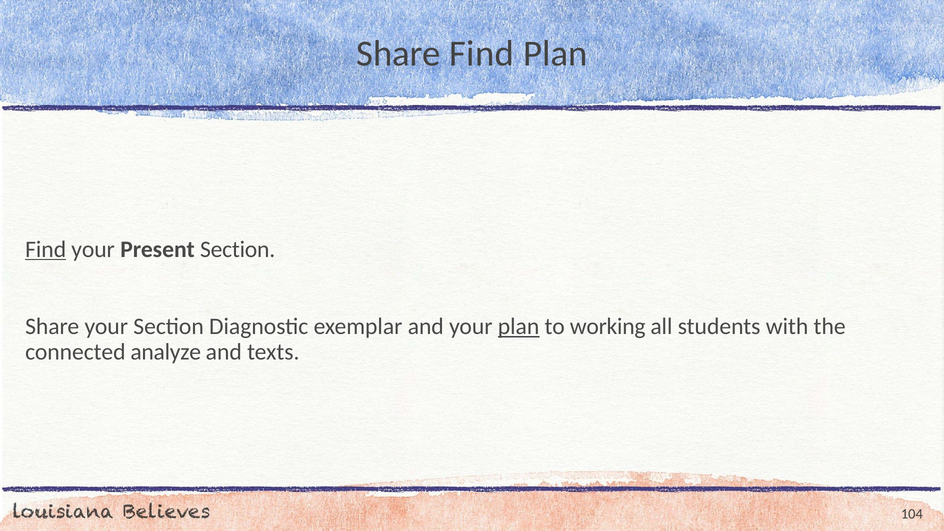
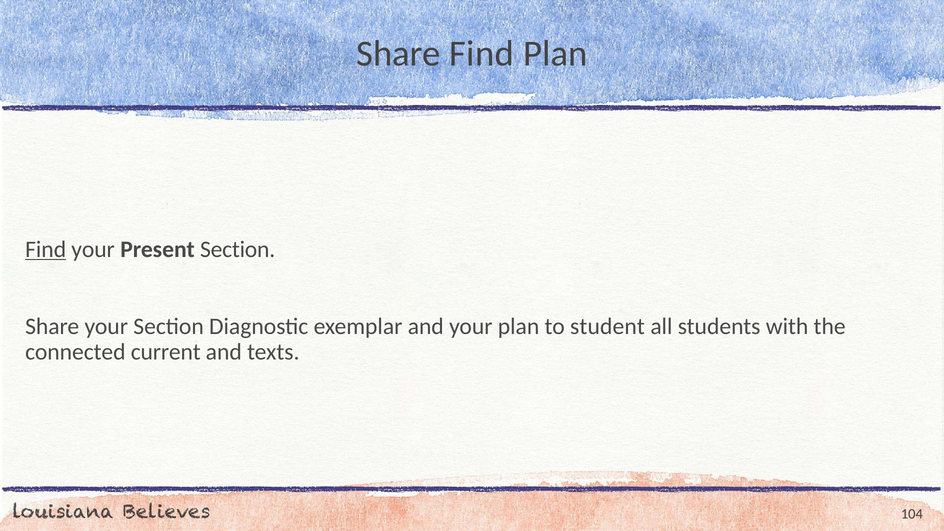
plan underline: present -> none (519, 327)
working: working -> student (607, 327)
analyze: analyze -> current (166, 352)
